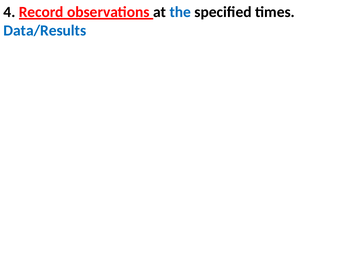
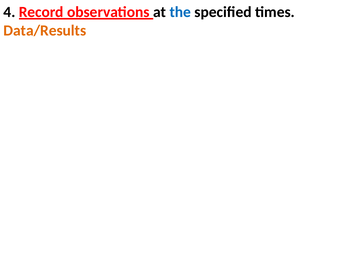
Data/Results colour: blue -> orange (45, 31)
